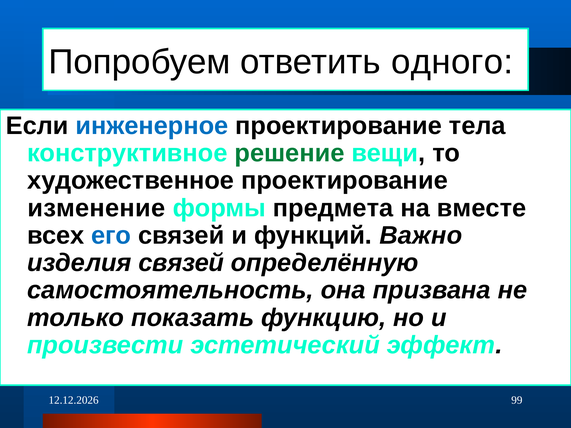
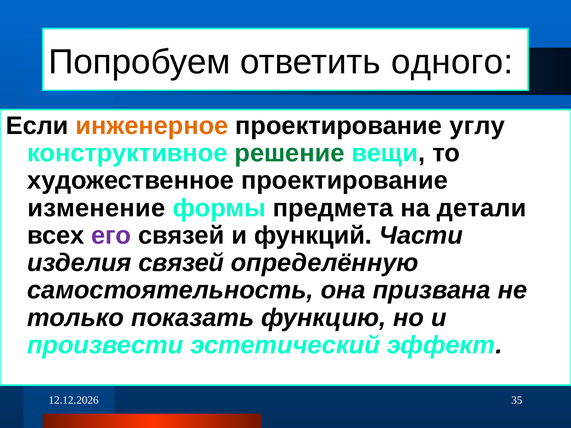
инженерное colour: blue -> orange (152, 126)
тела: тела -> углу (477, 126)
вместе: вместе -> детали (482, 208)
его colour: blue -> purple (111, 236)
Важно: Важно -> Части (421, 236)
99: 99 -> 35 (517, 400)
